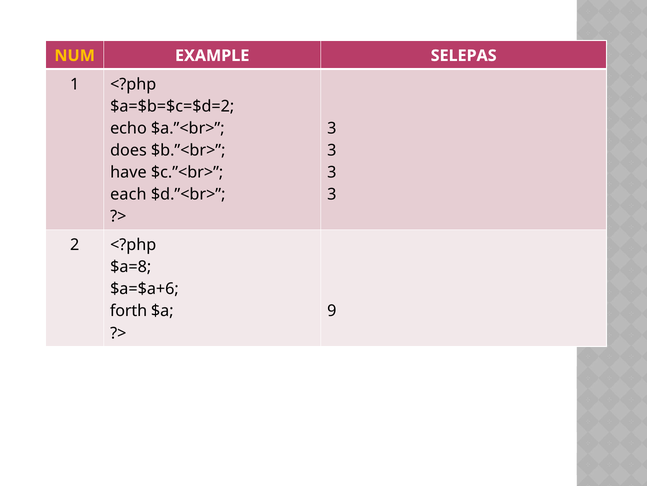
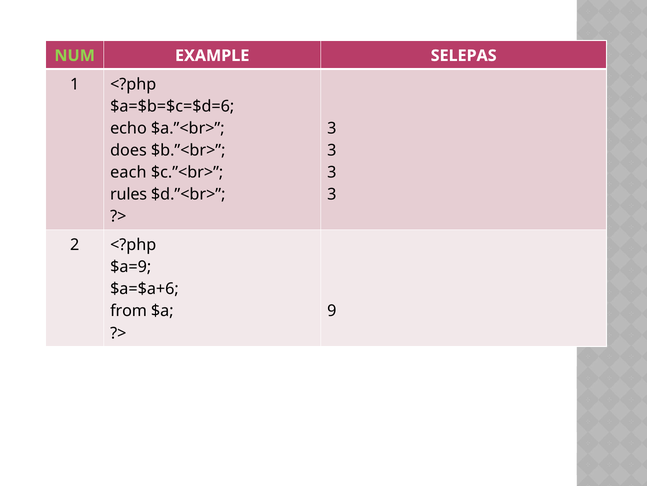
NUM colour: yellow -> light green (75, 56)
$a=$b=$c=$d=2: $a=$b=$c=$d=2 -> $a=$b=$c=$d=6 (172, 106)
have: have -> each (128, 172)
each: each -> rules (129, 194)
$a=8: $a=8 -> $a=9 (131, 267)
forth: forth -> from (129, 311)
